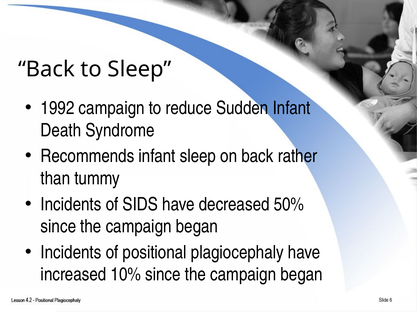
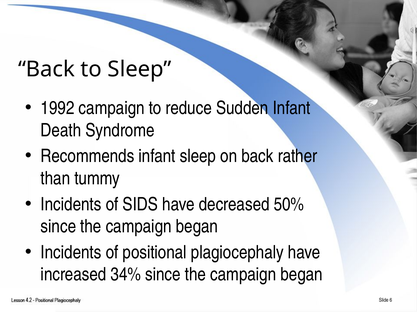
10%: 10% -> 34% (126, 275)
